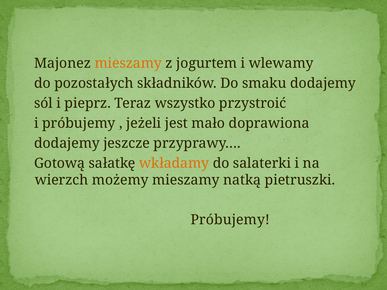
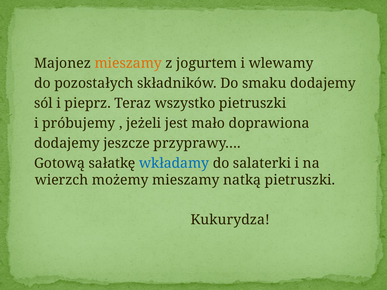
wszystko przystroić: przystroić -> pietruszki (253, 103)
wkładamy colour: orange -> blue (174, 163)
Próbujemy: Próbujemy -> Kukurydza (230, 220)
